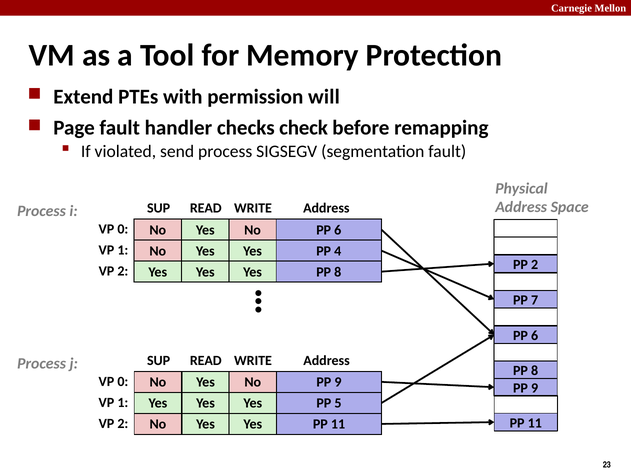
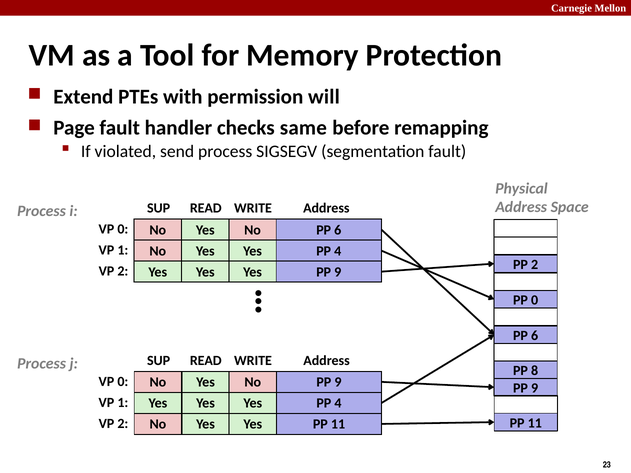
check: check -> same (303, 128)
8: 8 -> 9 (338, 272)
PP 7: 7 -> 0 (535, 300)
5: 5 -> 4 (338, 403)
